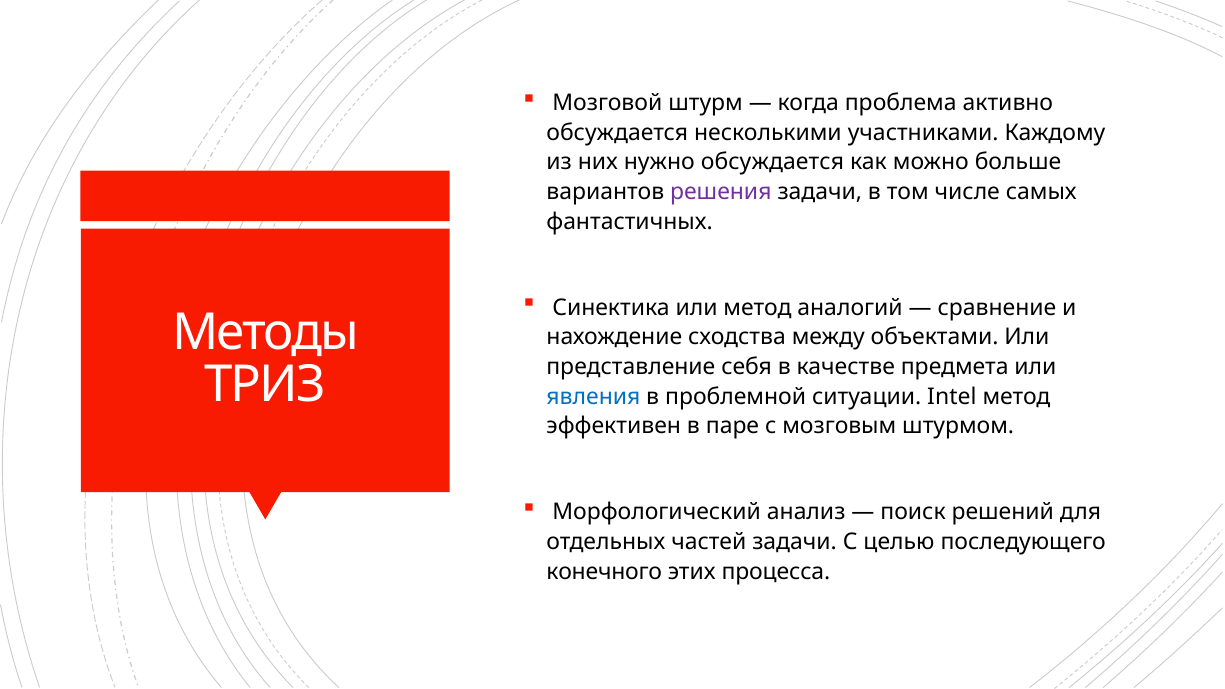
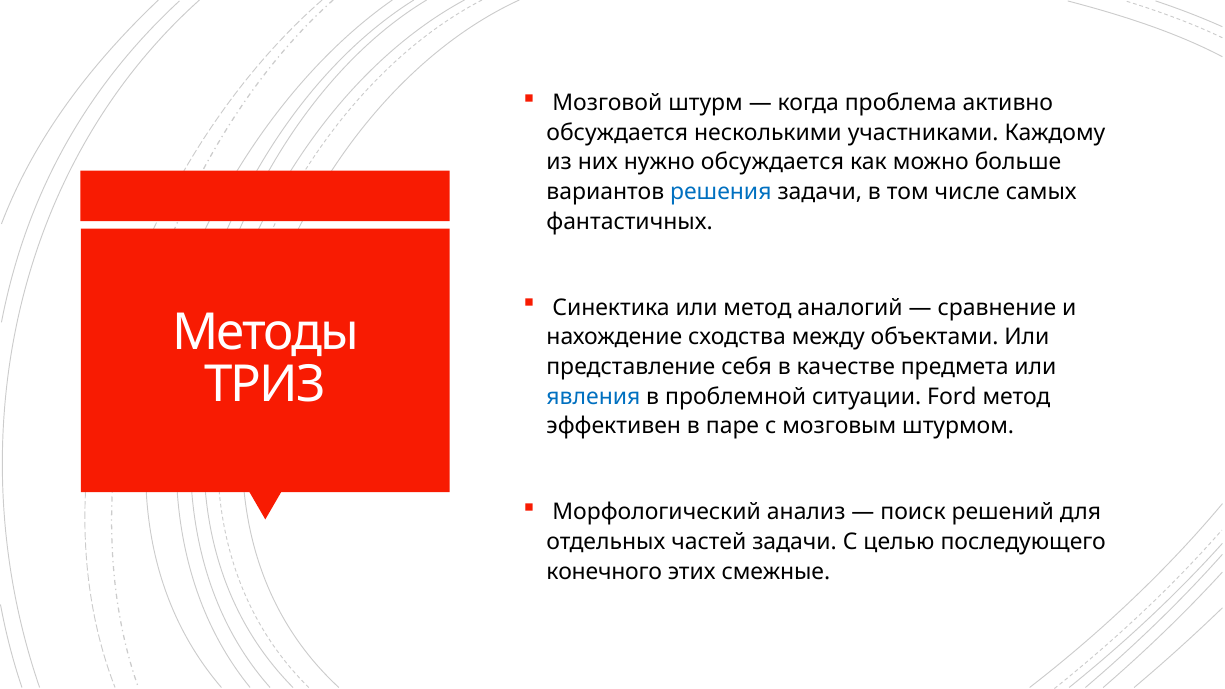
решения colour: purple -> blue (721, 192)
Intel: Intel -> Ford (952, 397)
процесса: процесса -> смежные (776, 572)
